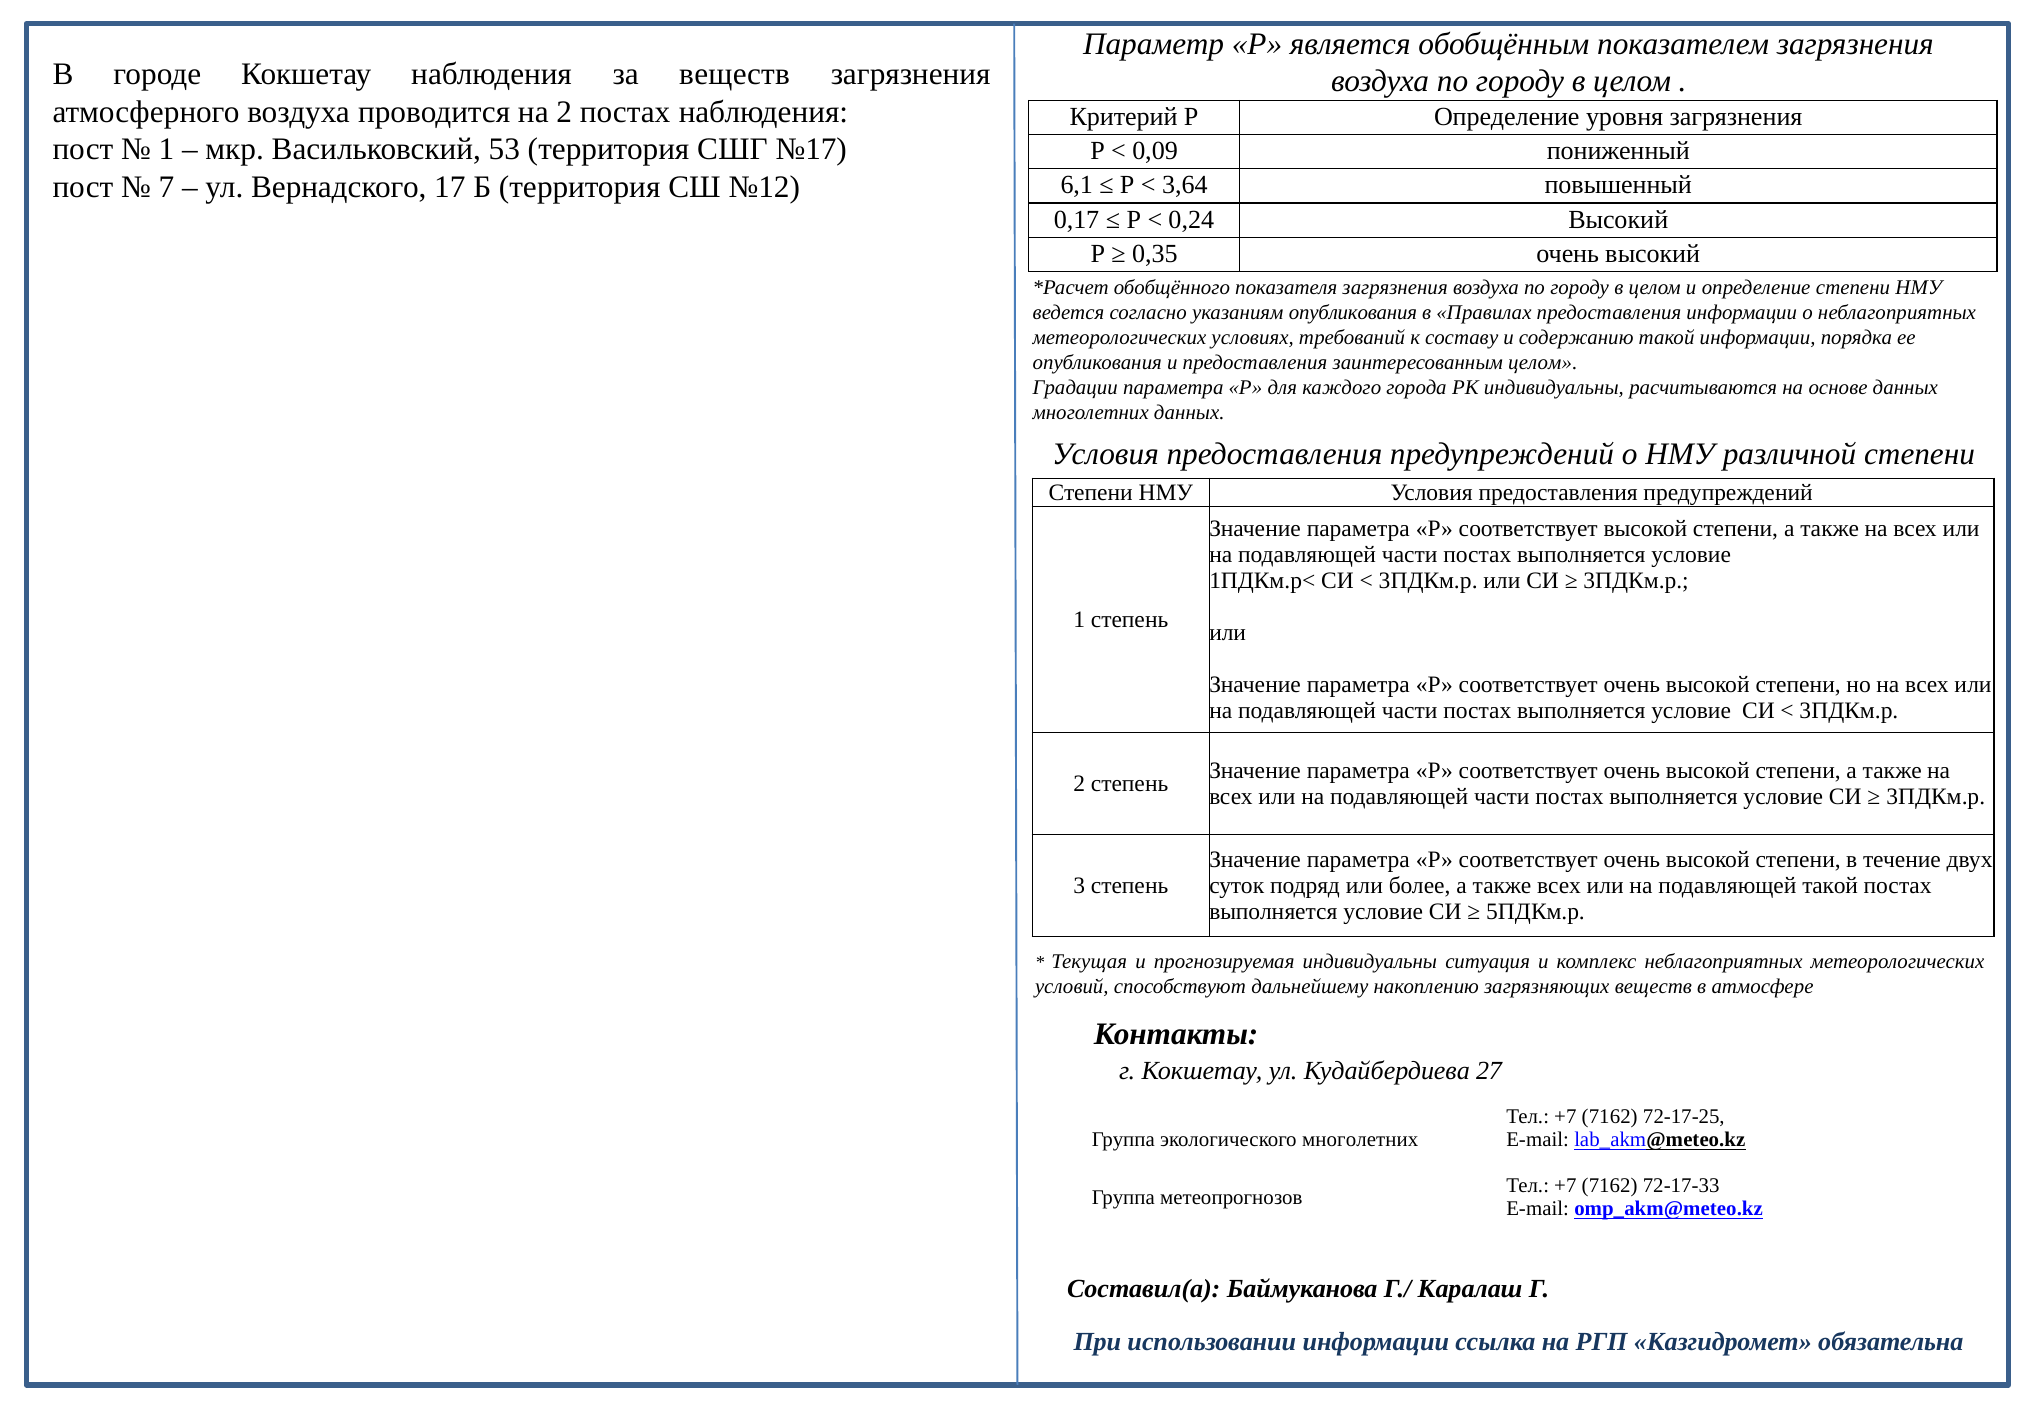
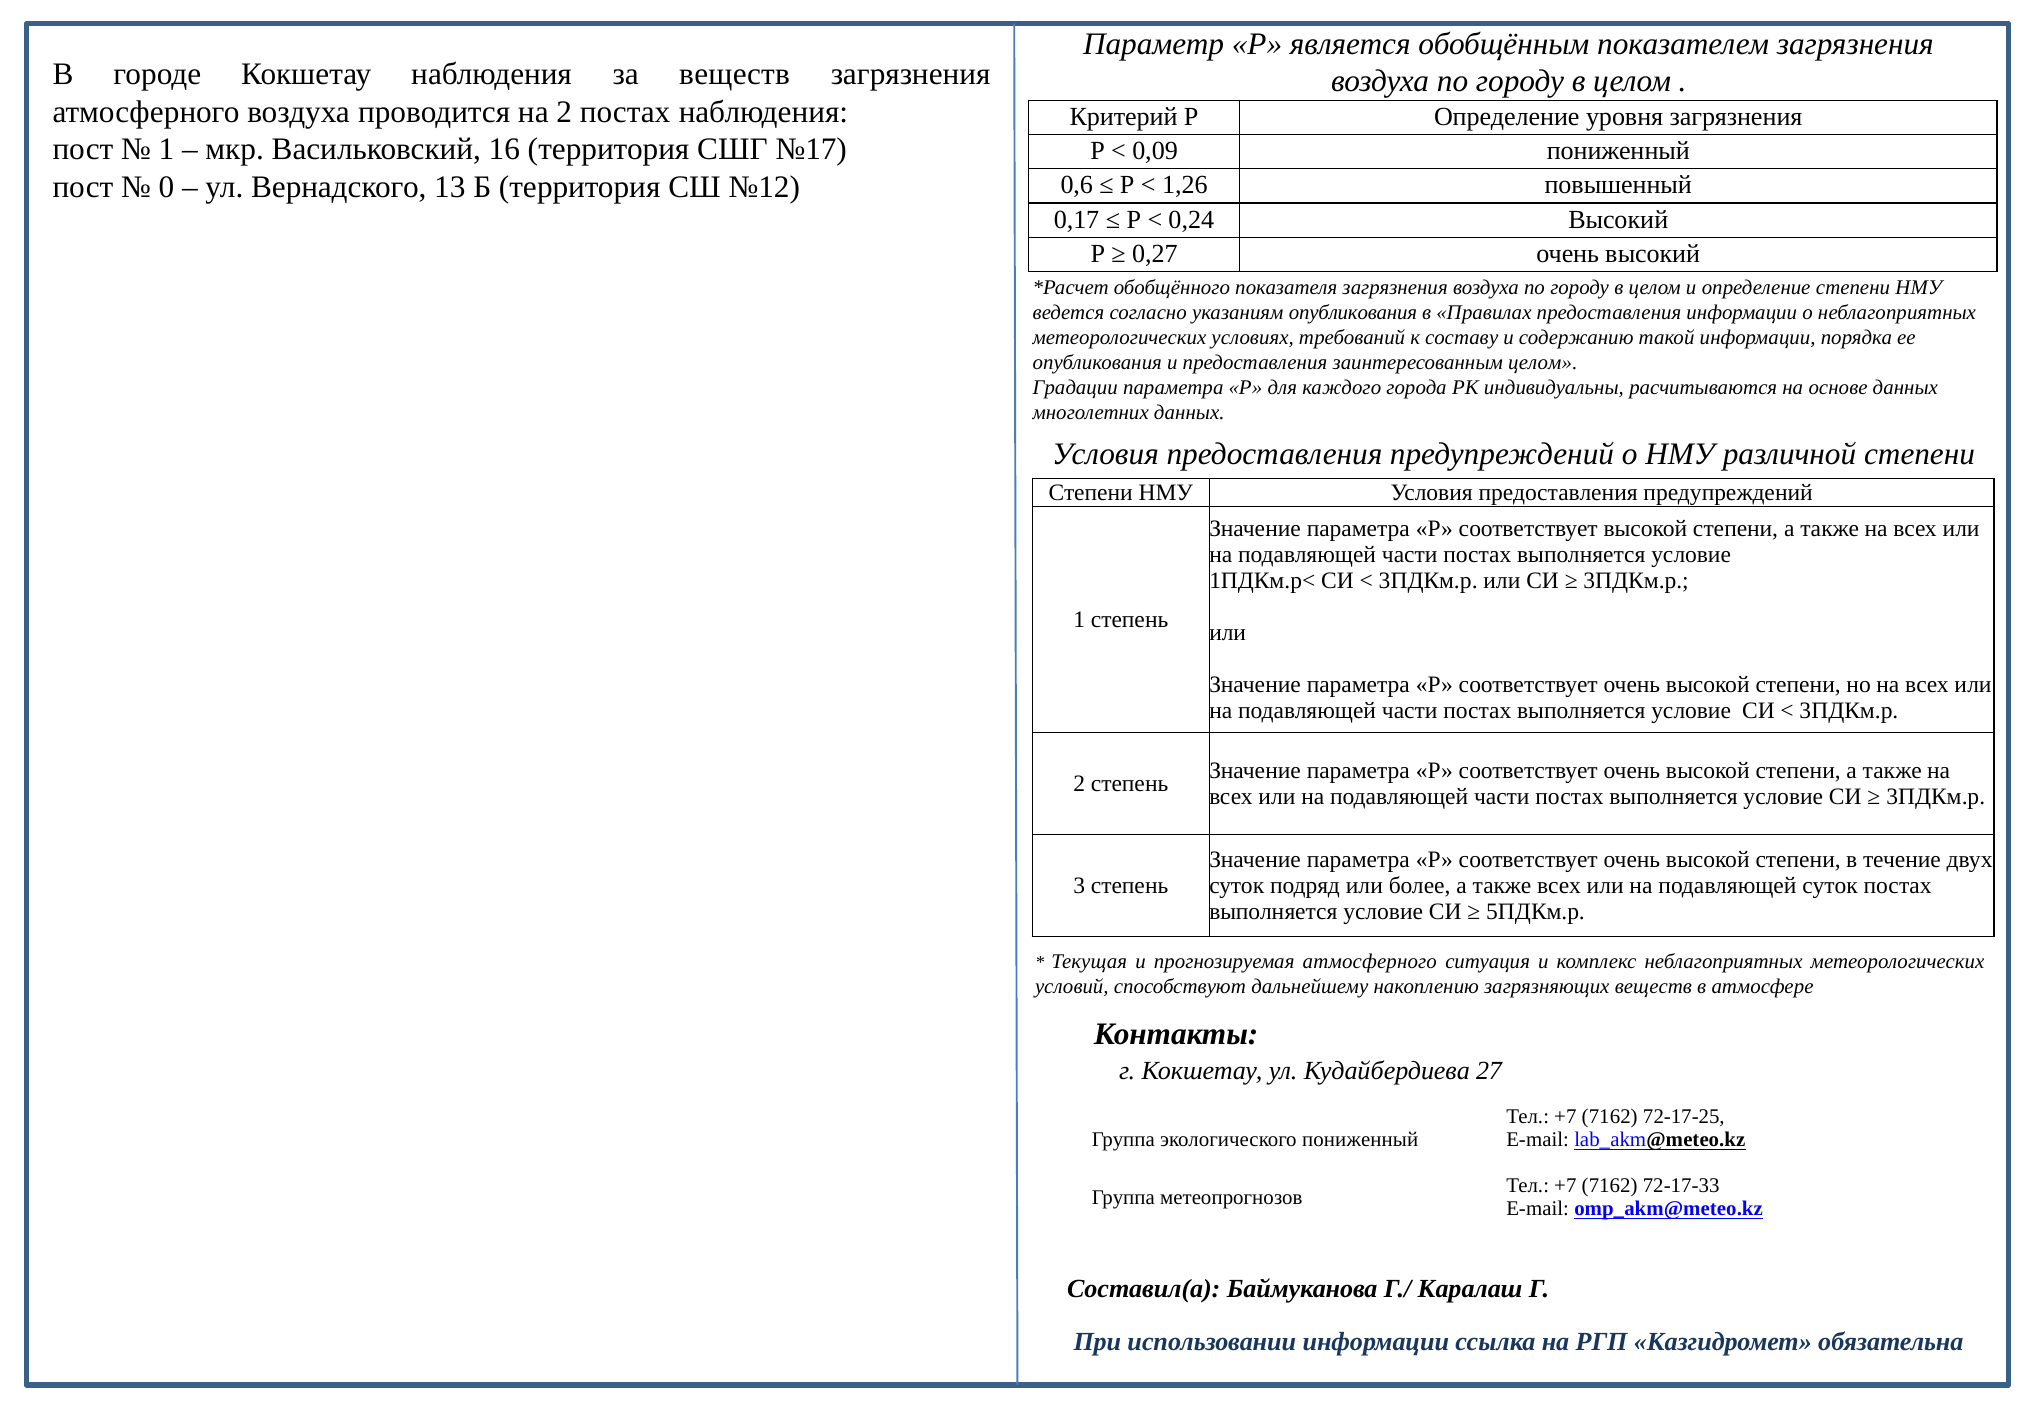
53: 53 -> 16 (504, 149)
7: 7 -> 0 (166, 187)
17: 17 -> 13 (450, 187)
6,1: 6,1 -> 0,6 (1077, 185)
3,64: 3,64 -> 1,26 (1185, 185)
0,35: 0,35 -> 0,27 (1155, 254)
подавляющей такой: такой -> суток (1830, 886)
прогнозируемая индивидуальны: индивидуальны -> атмосферного (1370, 961)
экологического многолетних: многолетних -> пониженный (1360, 1140)
